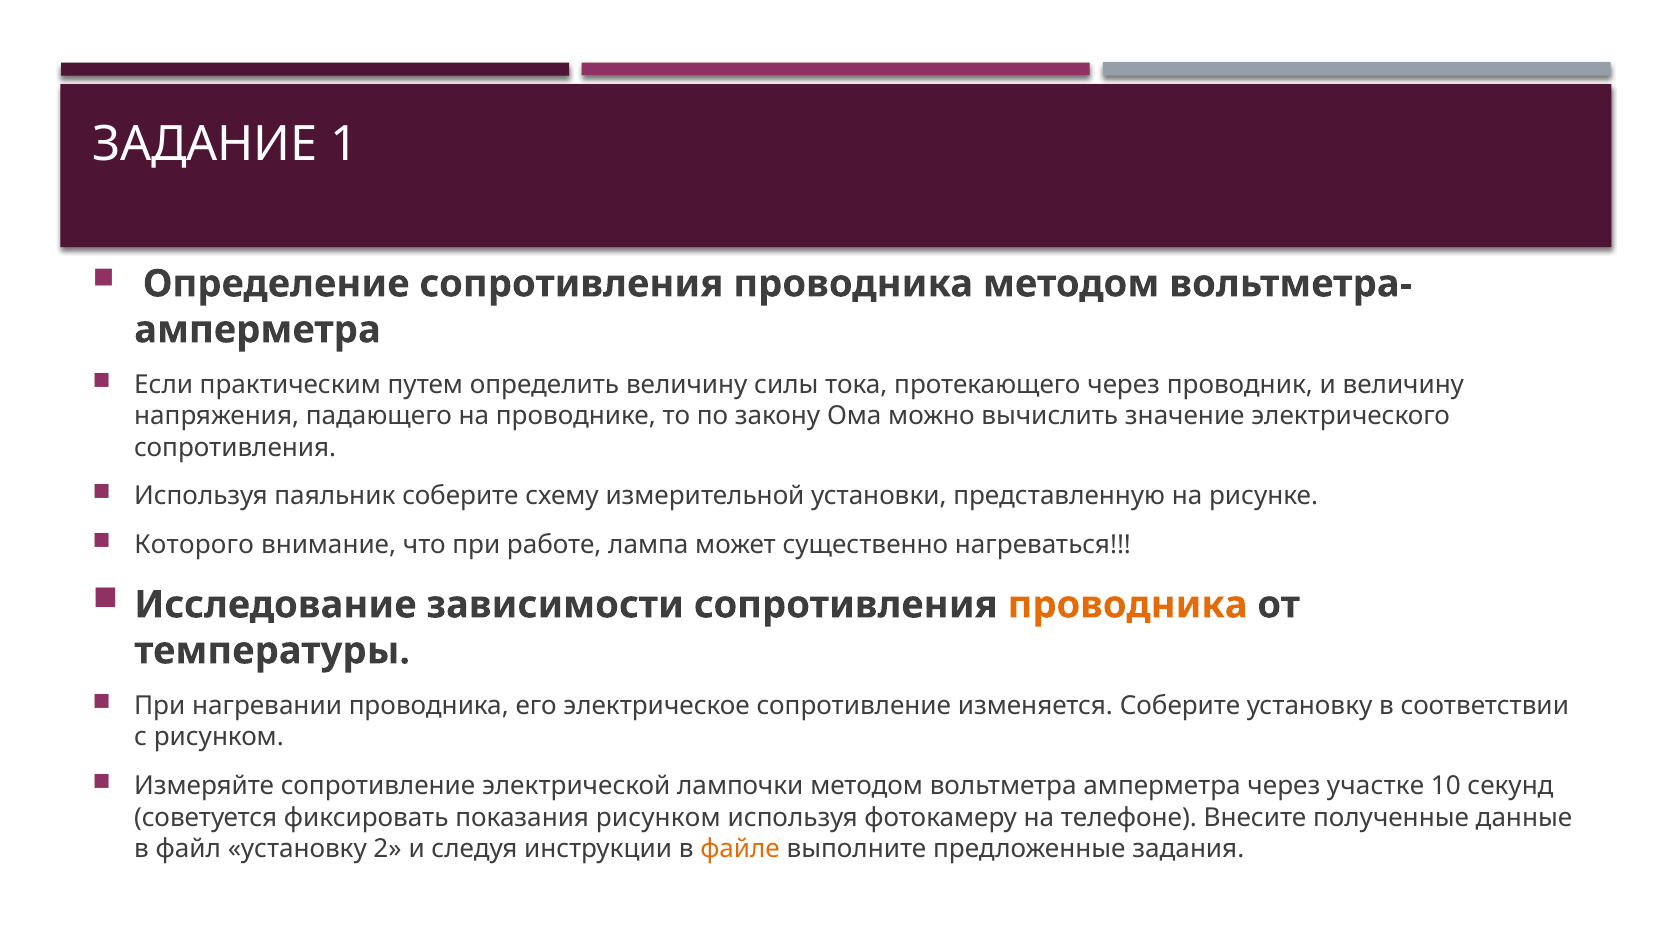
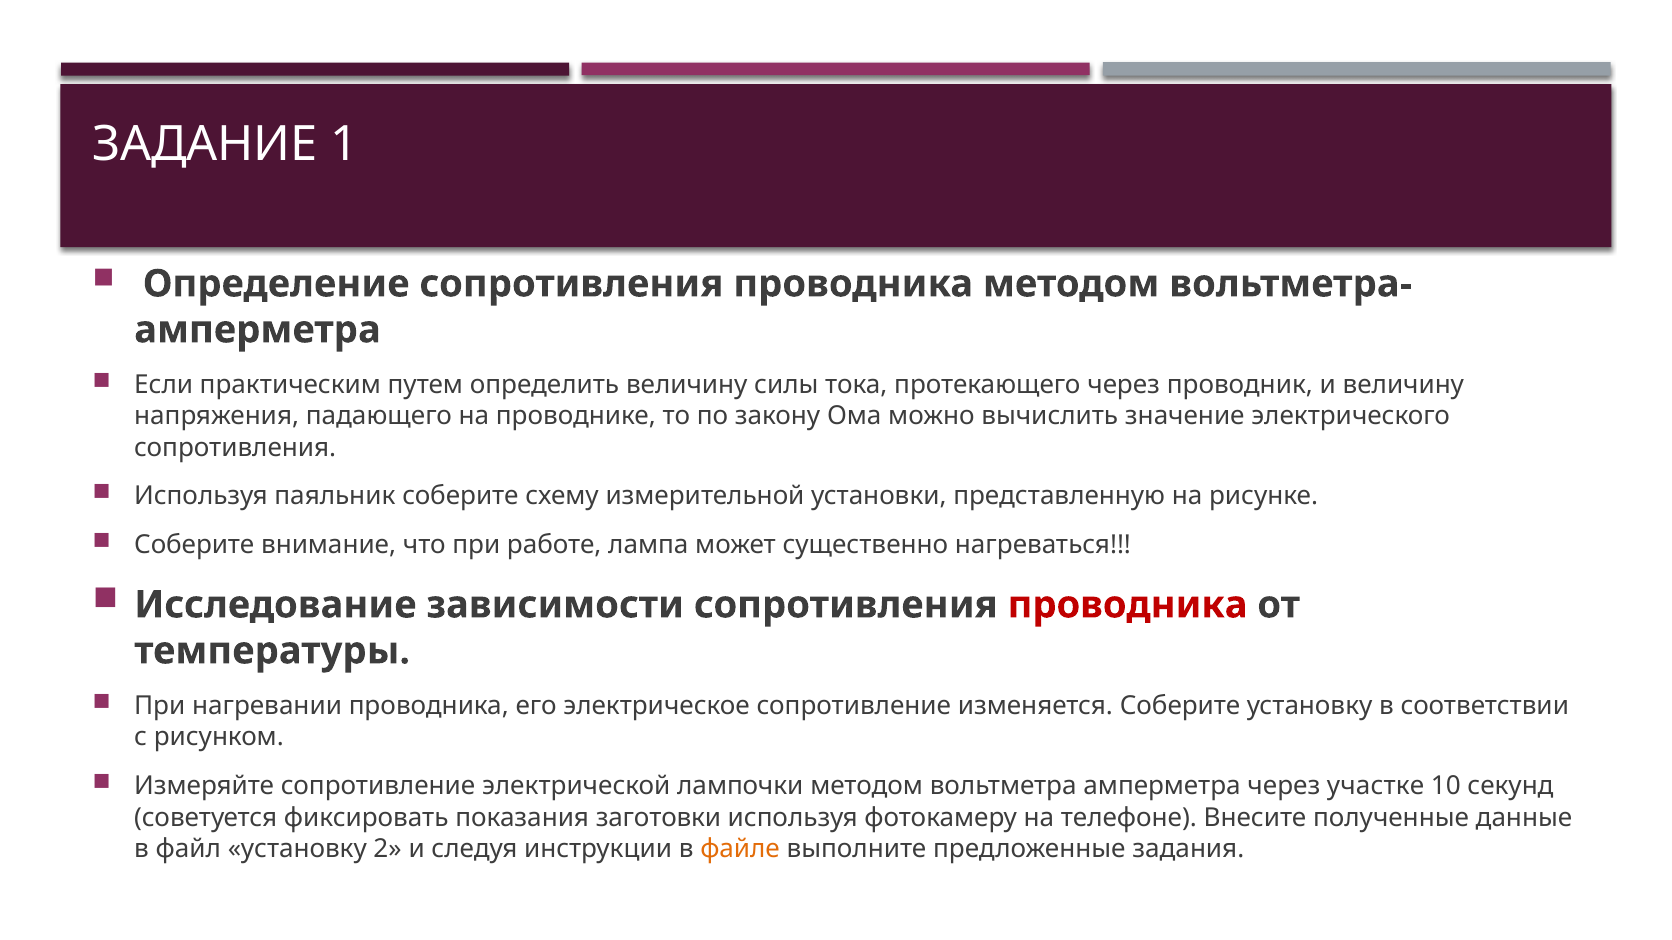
Которого: Которого -> Соберите (194, 545)
проводника colour: orange -> red (1128, 605)
показания рисунком: рисунком -> заготовки (658, 818)
